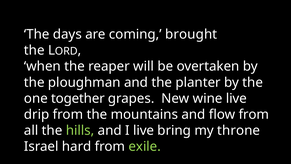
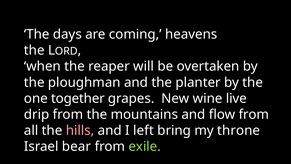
brought: brought -> heavens (191, 34)
hills colour: light green -> pink (80, 130)
I live: live -> left (143, 130)
hard: hard -> bear (77, 146)
